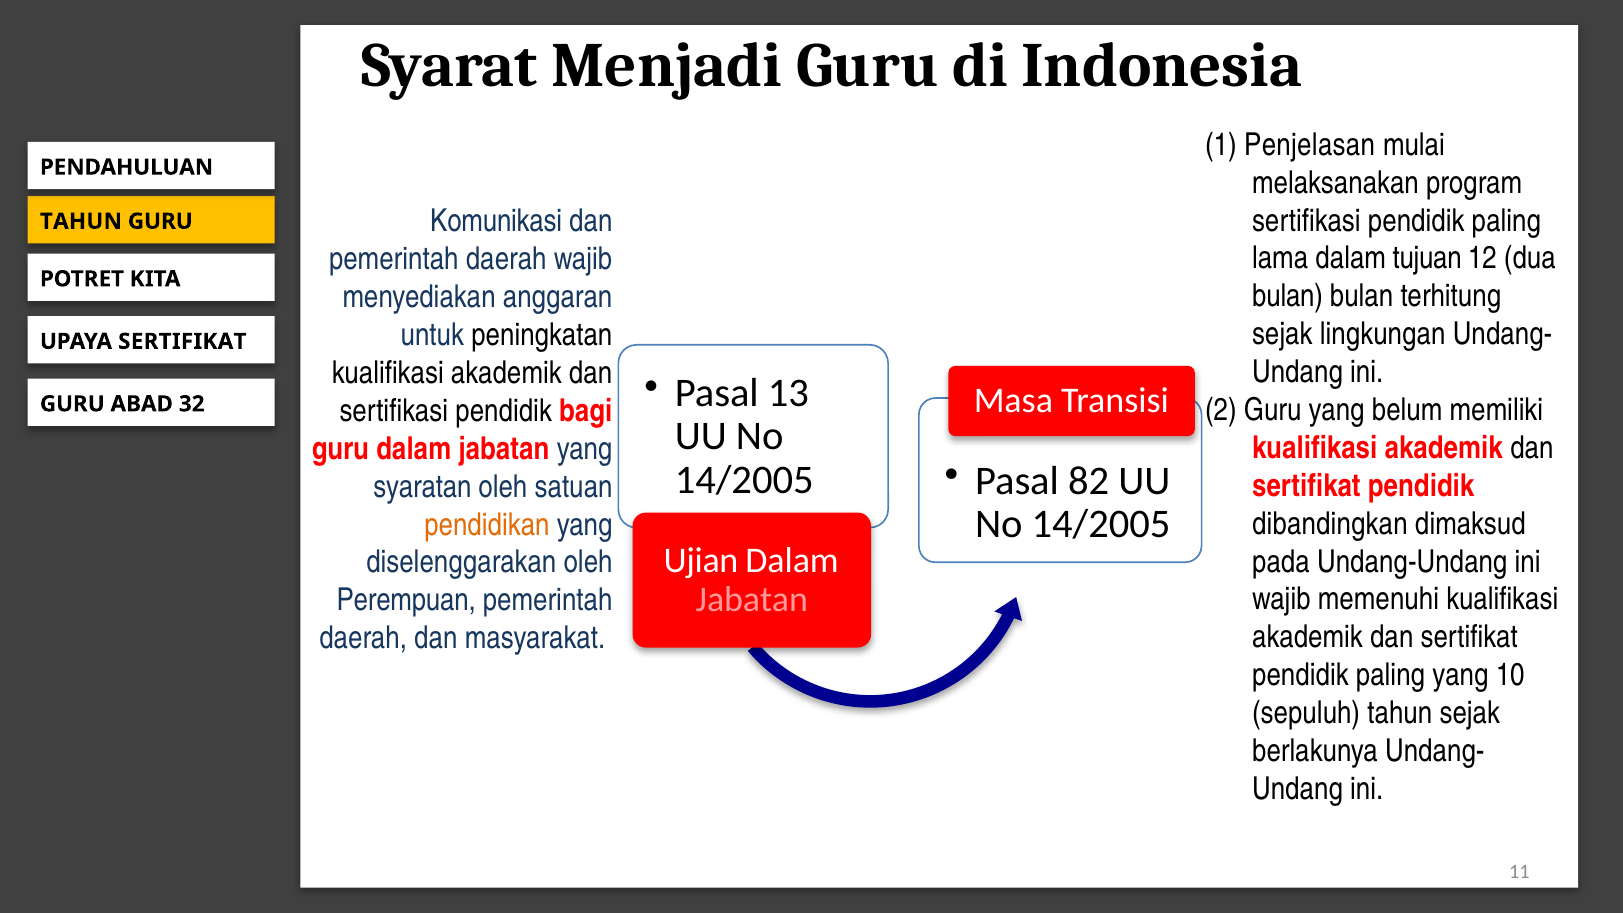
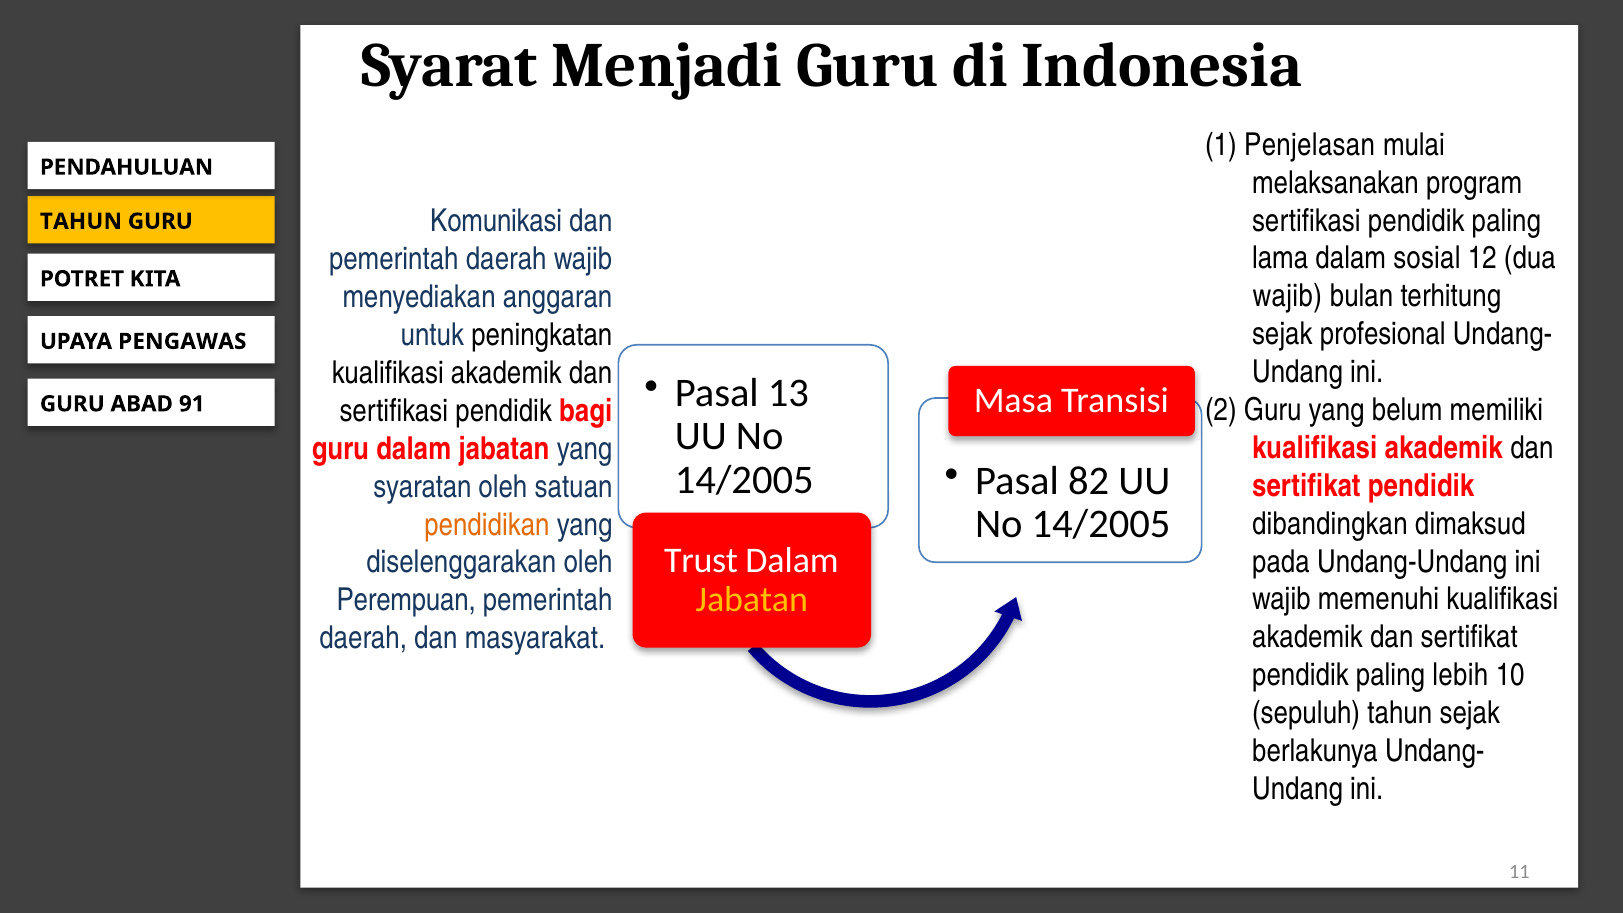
tujuan: tujuan -> sosial (1427, 259)
bulan: bulan -> wajib (1287, 296)
lingkungan: lingkungan -> profesional (1383, 334)
UPAYA SERTIFIKAT: SERTIFIKAT -> PENGAWAS (182, 341)
32: 32 -> 91 (192, 404)
Ujian: Ujian -> Trust (701, 560)
Jabatan colour: pink -> yellow (752, 599)
paling yang: yang -> lebih (1460, 675)
